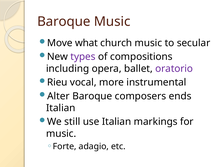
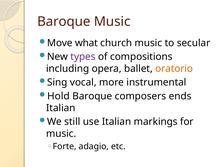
oratorio colour: purple -> orange (174, 69)
Rieu: Rieu -> Sing (57, 82)
Alter: Alter -> Hold (58, 96)
